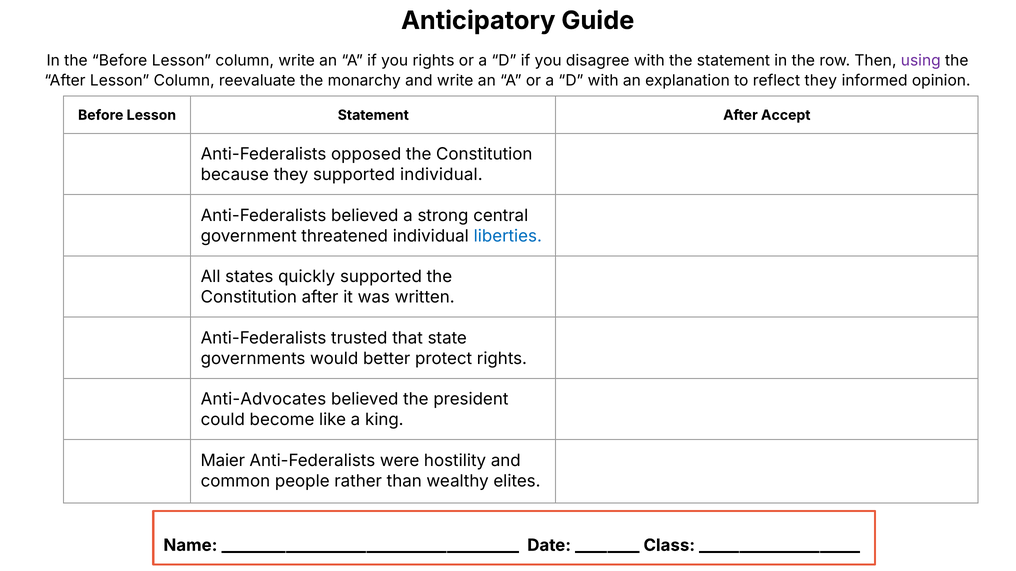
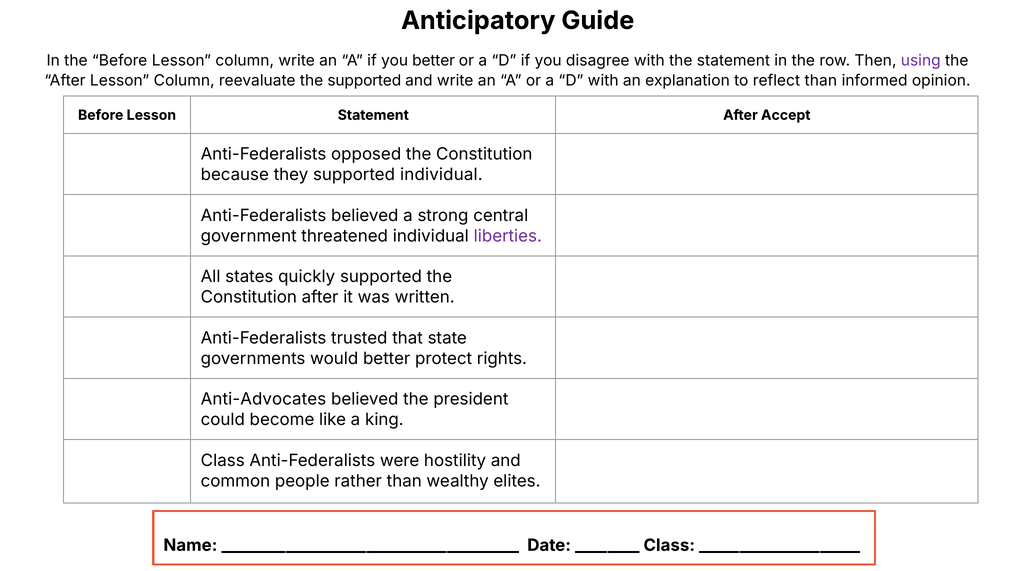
you rights: rights -> better (434, 60)
the monarchy: monarchy -> supported (364, 81)
reflect they: they -> than (821, 81)
liberties colour: blue -> purple (508, 236)
Maier: Maier -> Class (223, 461)
